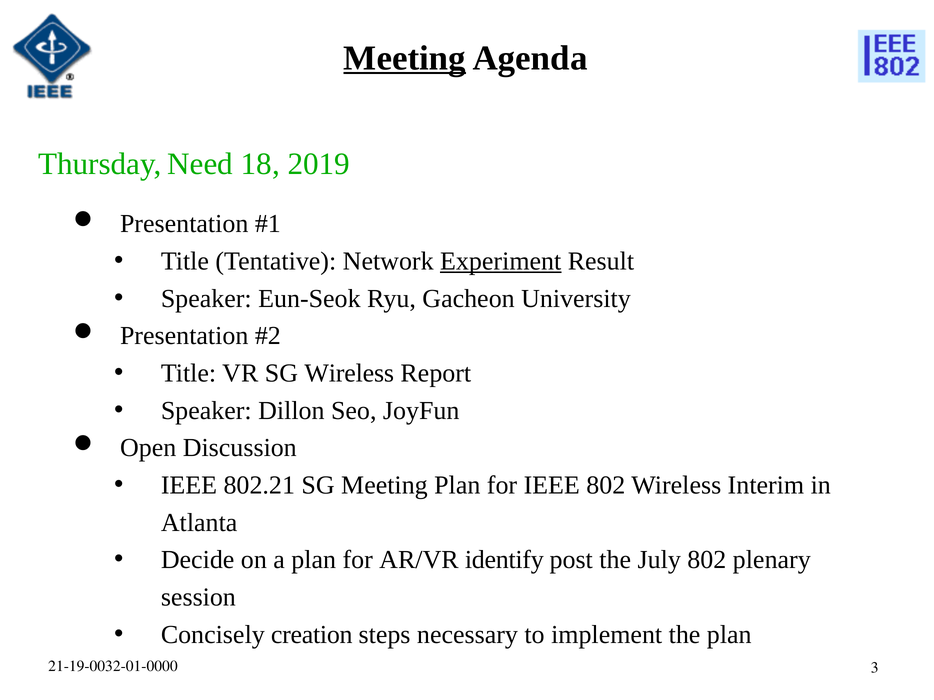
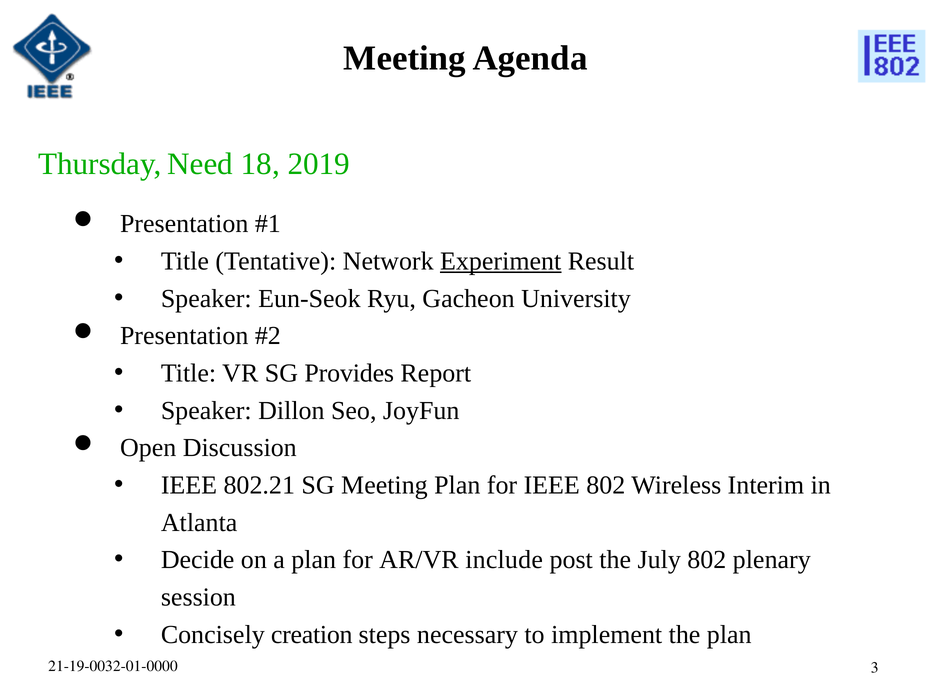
Meeting underline: present -> none (405, 58)
SG Wireless: Wireless -> Provides (349, 373)
identify: identify -> include (504, 560)
